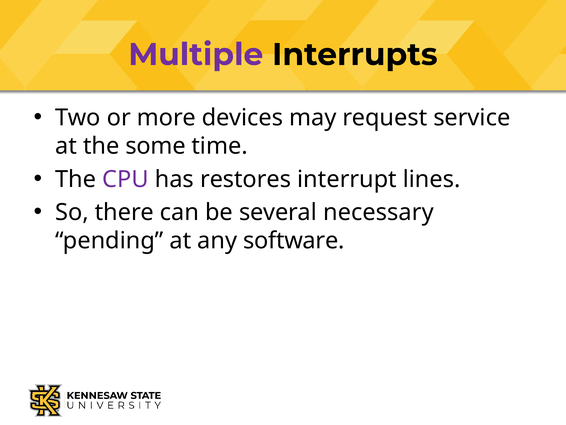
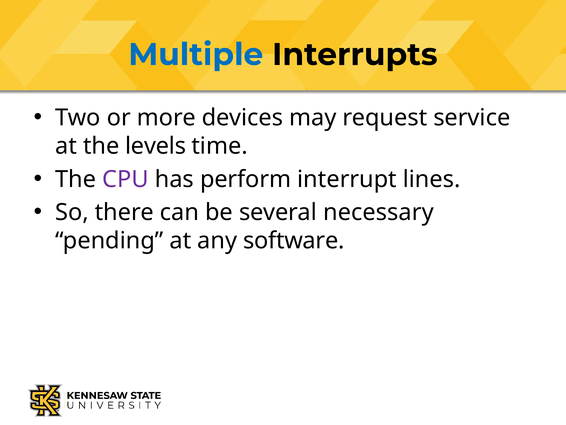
Multiple colour: purple -> blue (196, 55)
some: some -> levels (156, 146)
restores: restores -> perform (246, 179)
